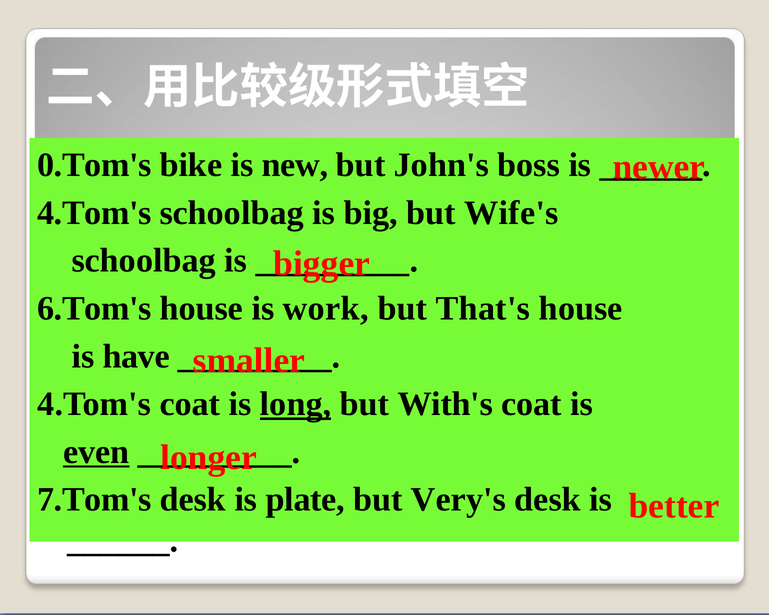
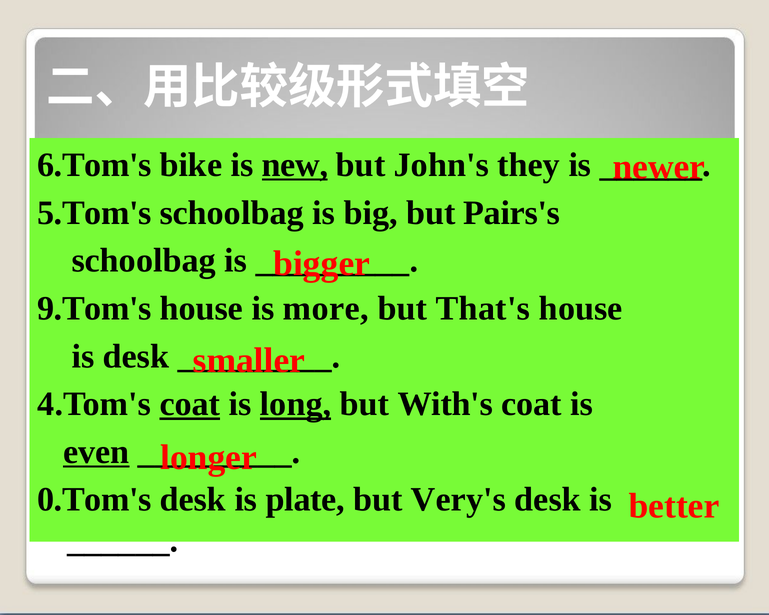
0.Tom's: 0.Tom's -> 6.Tom's (94, 165)
new underline: none -> present (295, 165)
boss: boss -> they (529, 165)
4.Tom's: 4.Tom's -> 5.Tom's (94, 213)
Wife's: Wife's -> Pairs's (512, 213)
6.Tom's: 6.Tom's -> 9.Tom's (94, 308)
work: work -> more (326, 308)
is have: have -> desk (136, 356)
coat underline: none -> present (190, 404)
7.Tom's: 7.Tom's -> 0.Tom's (94, 500)
